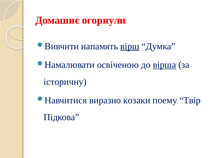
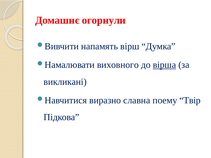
вірш underline: present -> none (130, 46)
освіченою: освіченою -> виховного (118, 65)
історичну: історичну -> викликані (65, 82)
козаки: козаки -> славна (137, 101)
